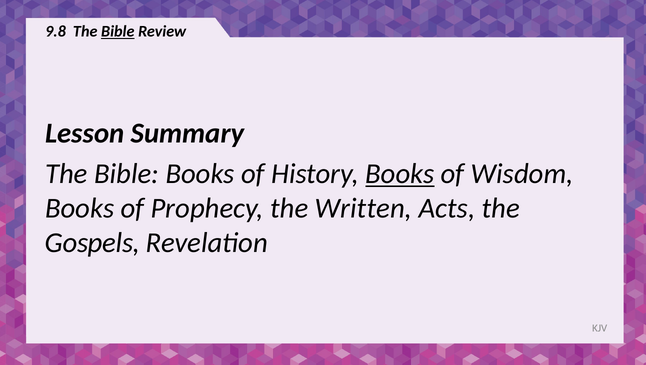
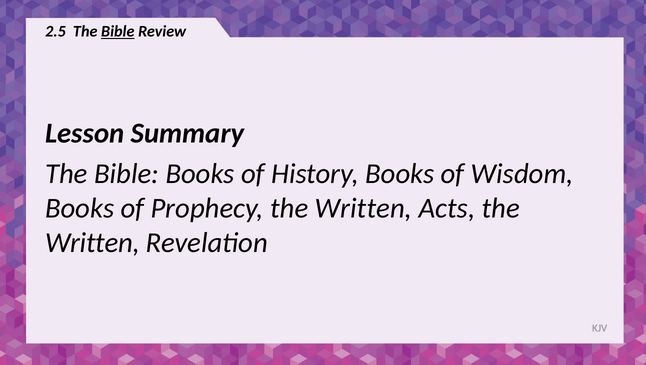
9.8: 9.8 -> 2.5 (55, 31)
Books underline: present -> none (400, 173)
Gospels: Gospels -> Written (92, 242)
